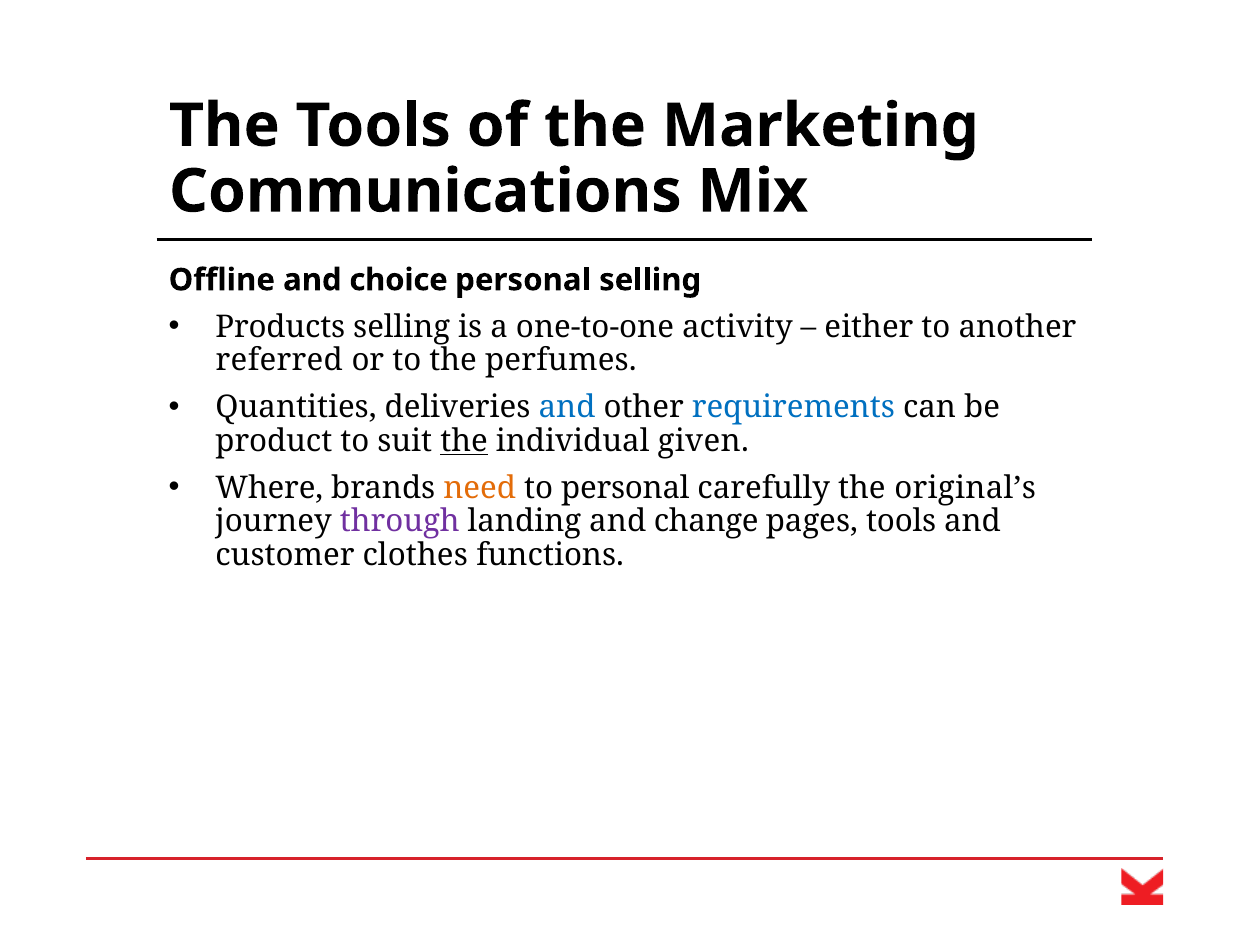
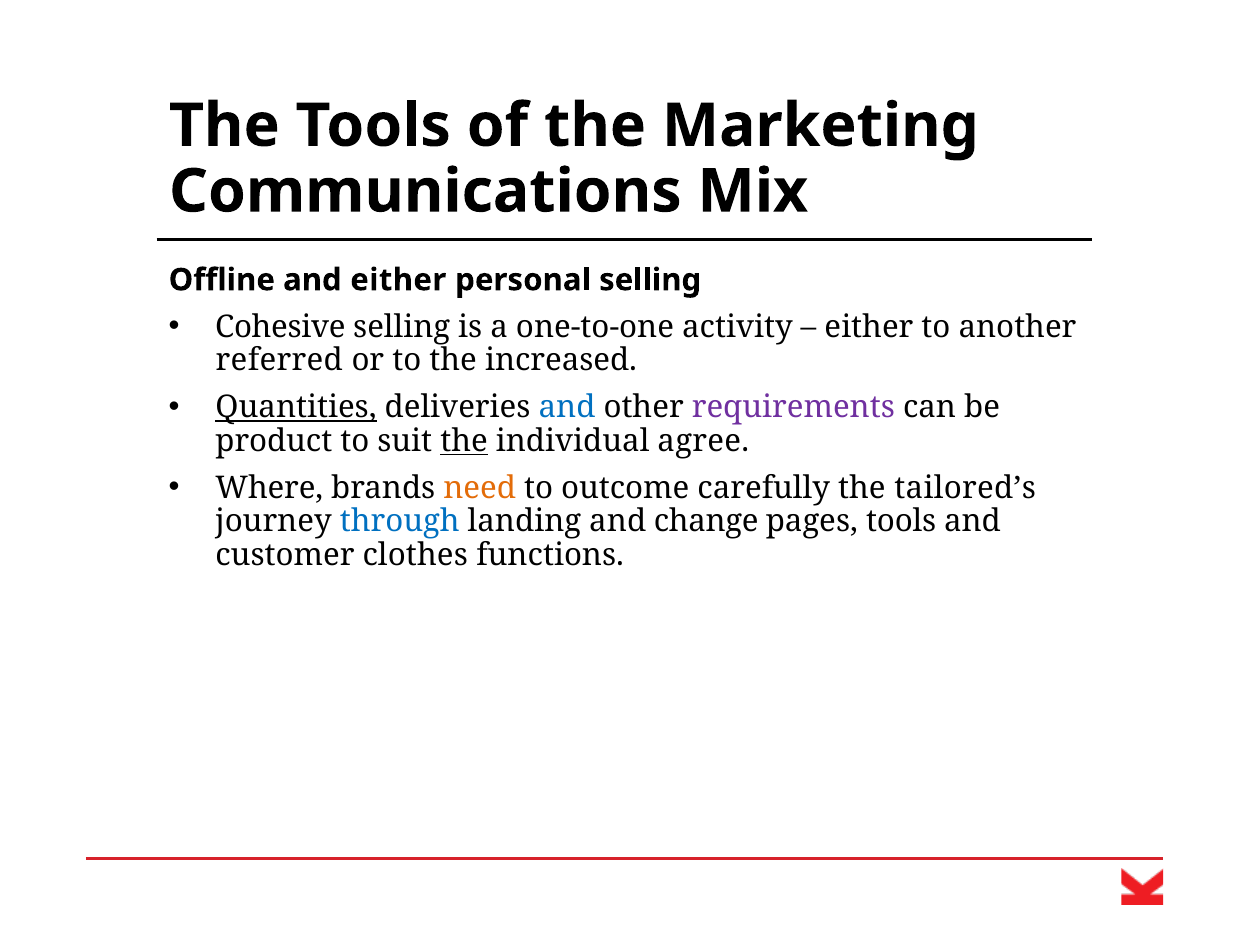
and choice: choice -> either (398, 280)
Products: Products -> Cohesive (280, 327)
perfumes: perfumes -> increased (561, 360)
Quantities underline: none -> present (296, 407)
requirements colour: blue -> purple (793, 407)
given: given -> agree (703, 441)
to personal: personal -> outcome (625, 488)
original’s: original’s -> tailored’s (965, 488)
through colour: purple -> blue (400, 521)
